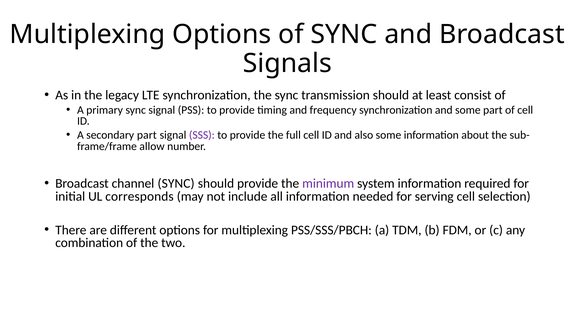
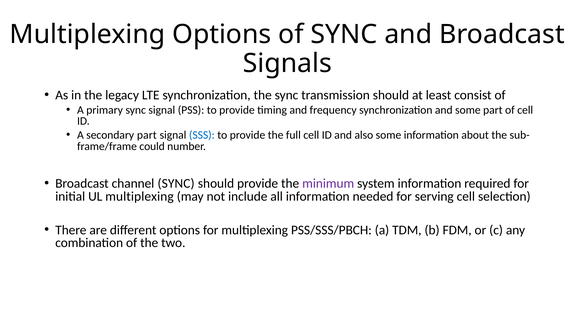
SSS colour: purple -> blue (202, 135)
allow: allow -> could (152, 146)
UL corresponds: corresponds -> multiplexing (139, 197)
